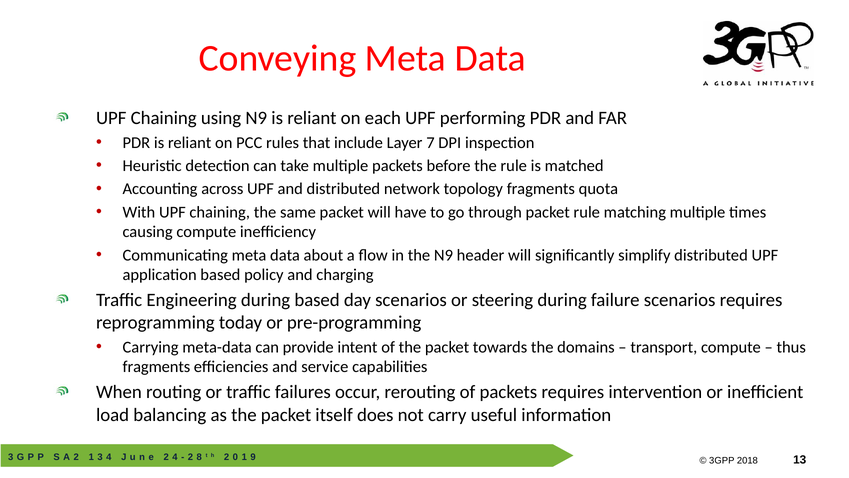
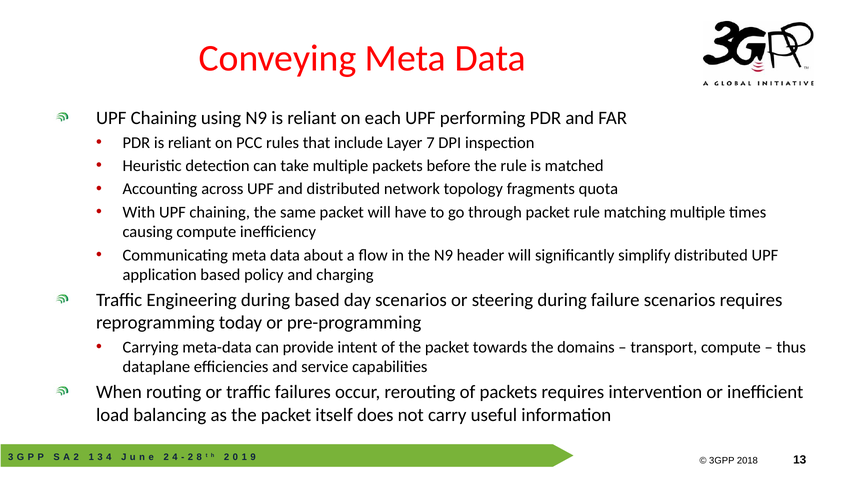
fragments: fragments -> dataplane (156, 367)
